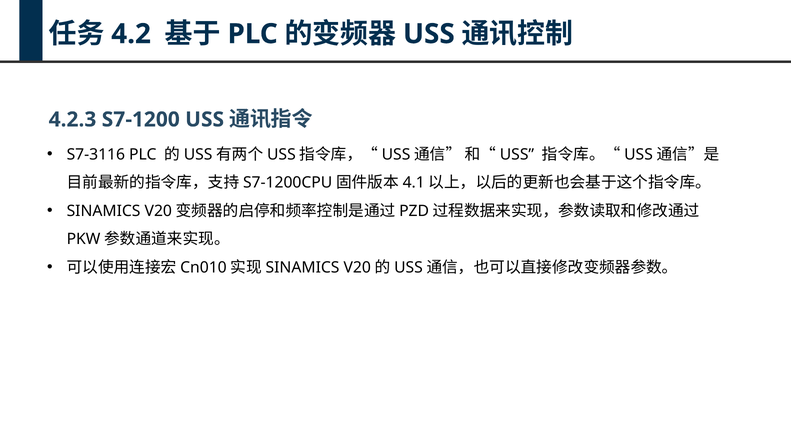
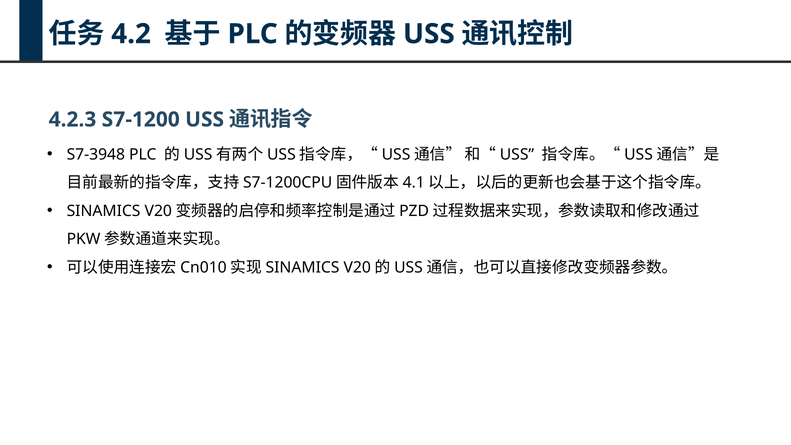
S7-3116: S7-3116 -> S7-3948 (96, 154)
